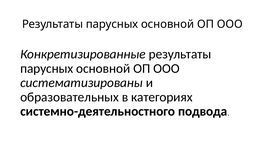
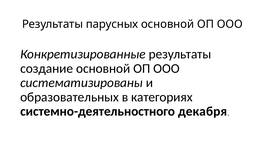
парусных: парусных -> создание (47, 69)
подвода: подвода -> декабря (203, 111)
